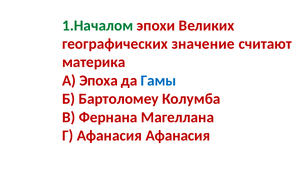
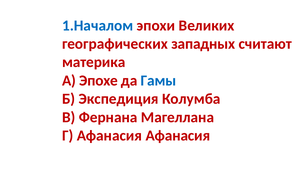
1.Началом colour: green -> blue (98, 26)
значение: значение -> западных (203, 44)
Эпоха: Эпоха -> Эпохе (99, 81)
Бартоломеу: Бартоломеу -> Экспедиция (119, 99)
